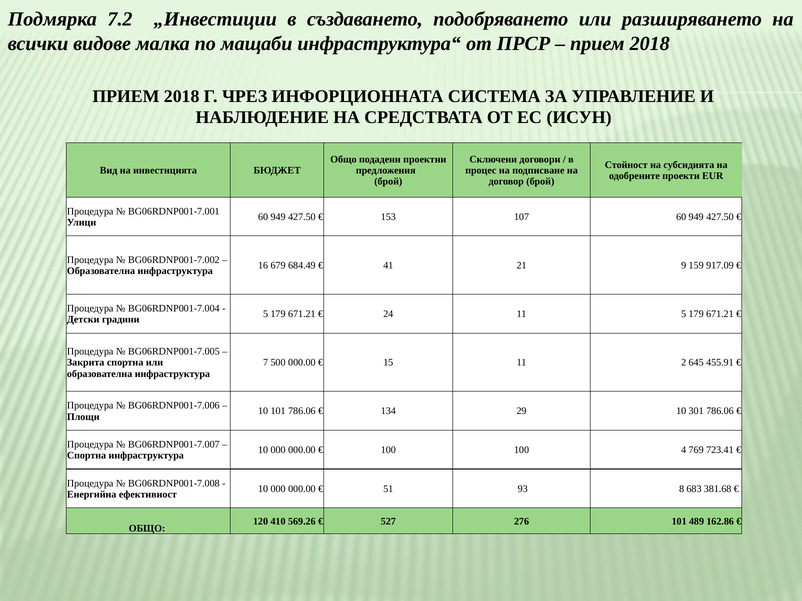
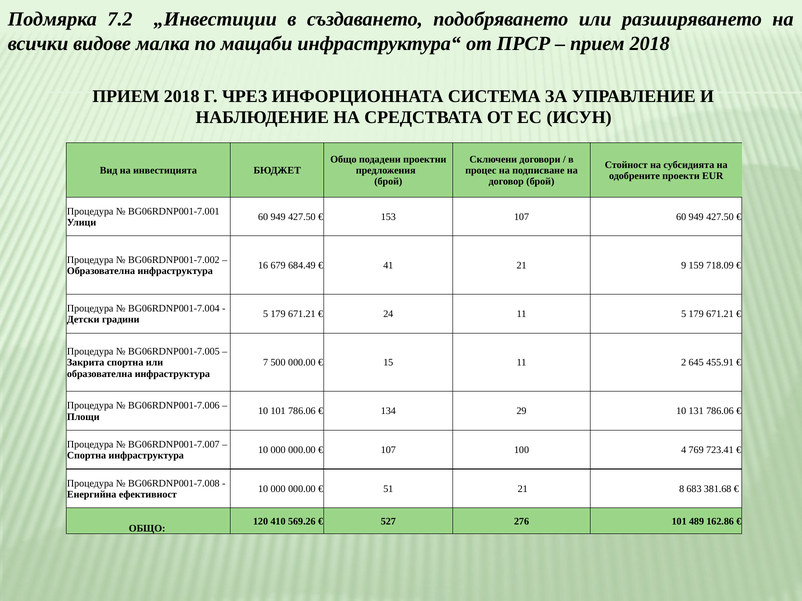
917.09: 917.09 -> 718.09 (720, 266)
301: 301 -> 131 (696, 412)
100: 100 -> 107 (388, 450)
51 93: 93 -> 21 (523, 489)
